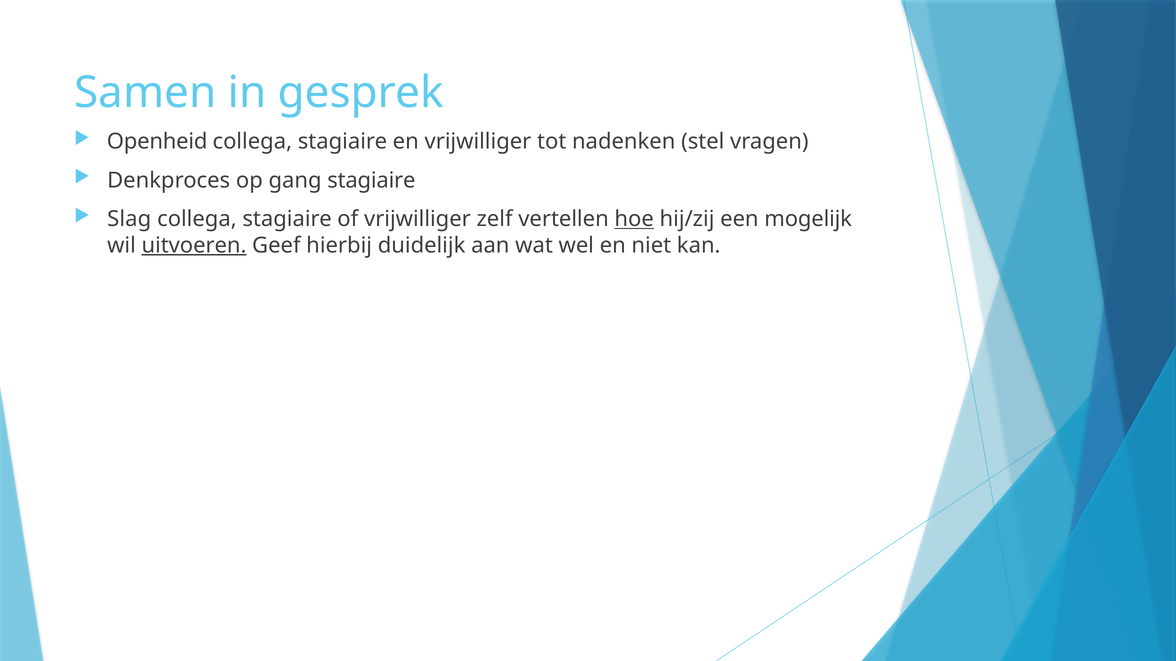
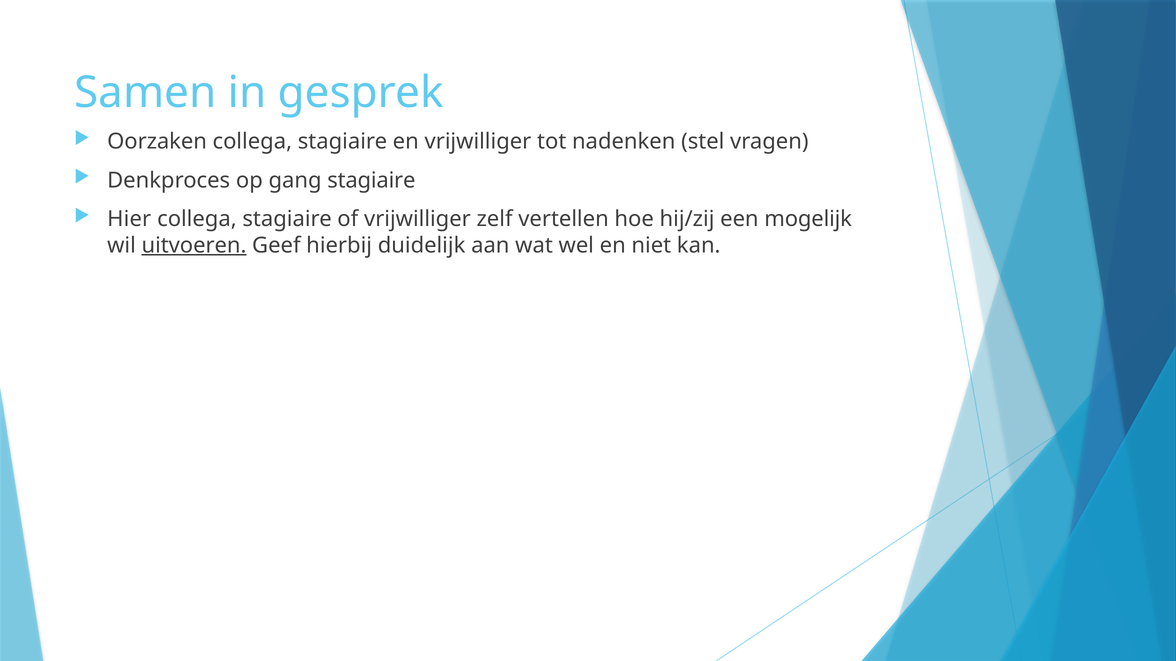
Openheid: Openheid -> Oorzaken (157, 142)
Slag: Slag -> Hier (129, 219)
hoe underline: present -> none (634, 219)
